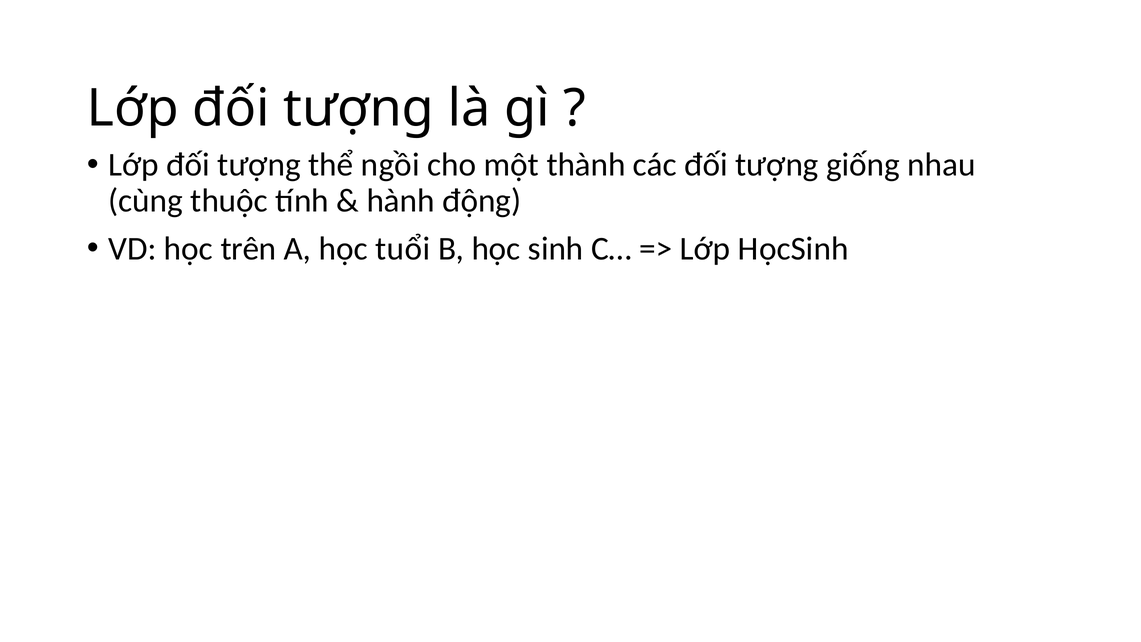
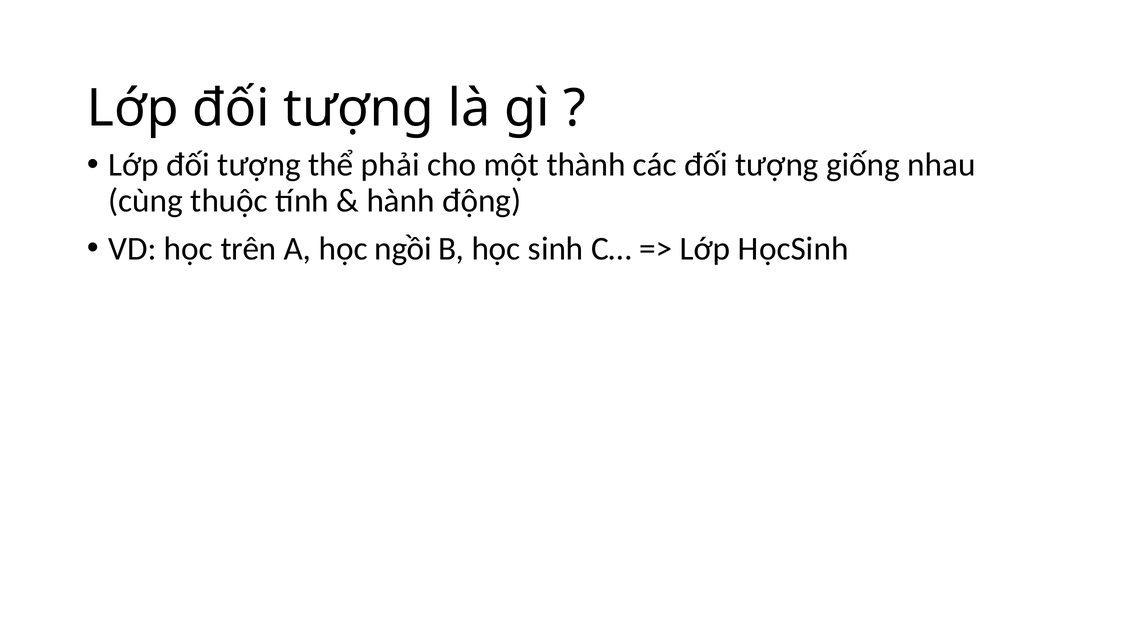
ngồi: ngồi -> phải (390, 165)
tuổi: tuổi -> ngồi (403, 249)
